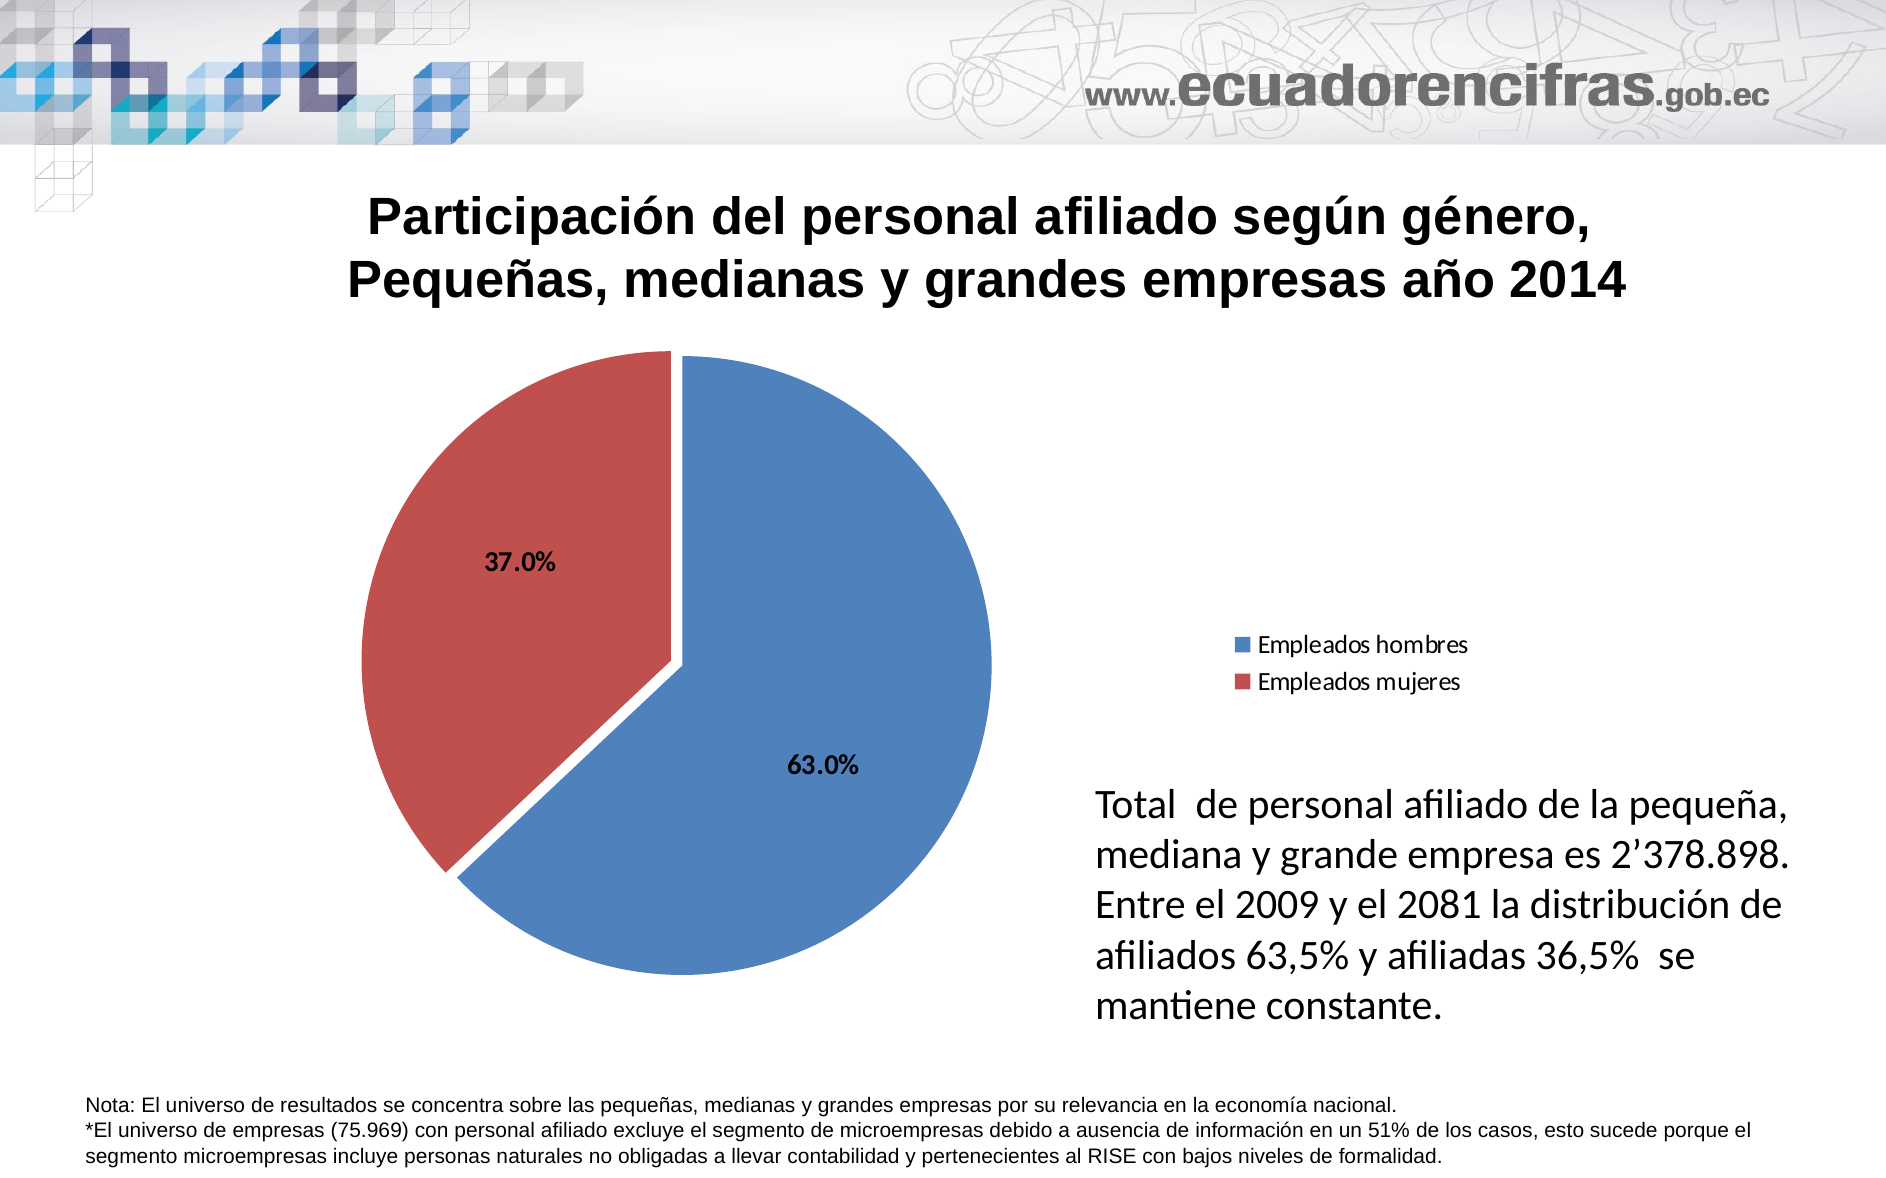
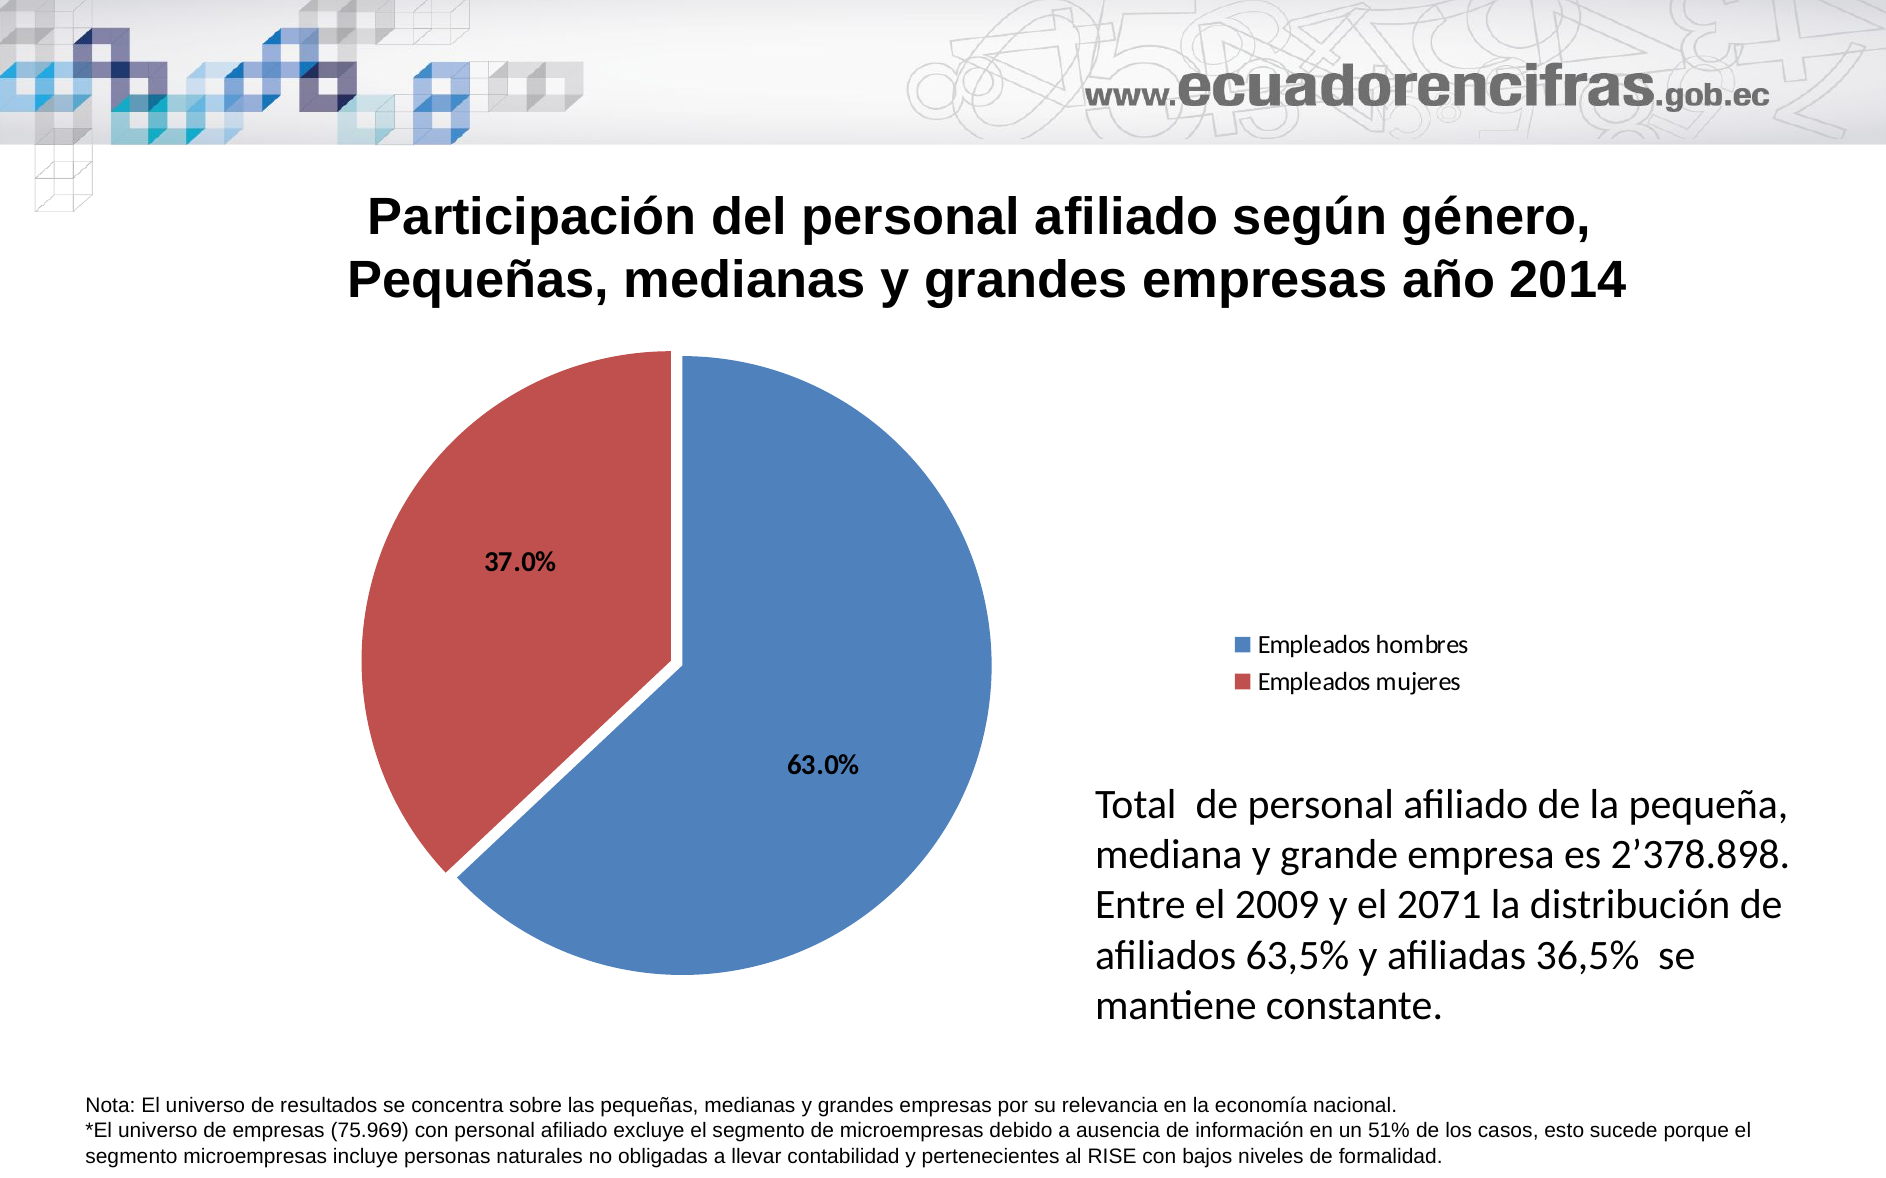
2081: 2081 -> 2071 (1439, 905)
